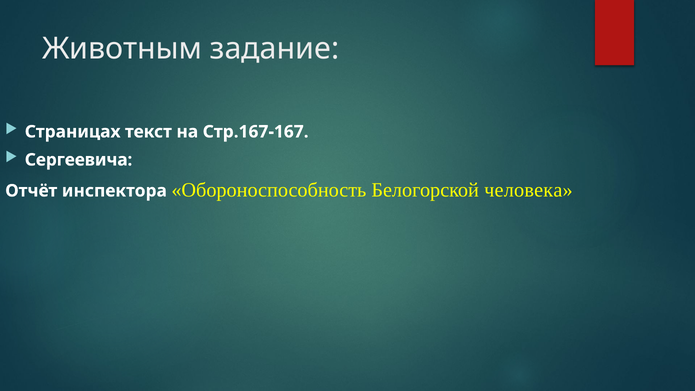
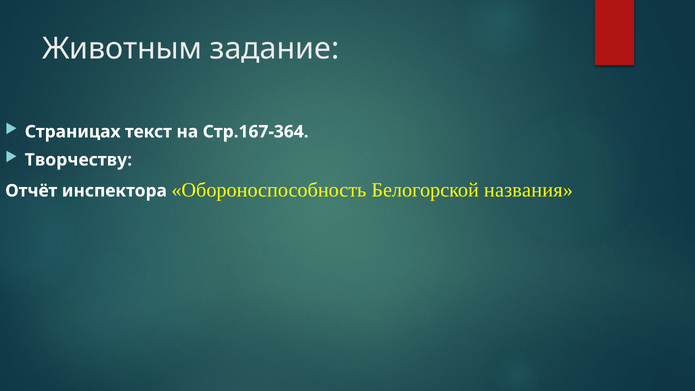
Стр.167-167: Стр.167-167 -> Стр.167-364 (256, 132)
Сергеевича: Сергеевича -> Творчеству (78, 160)
человека: человека -> названия (528, 190)
